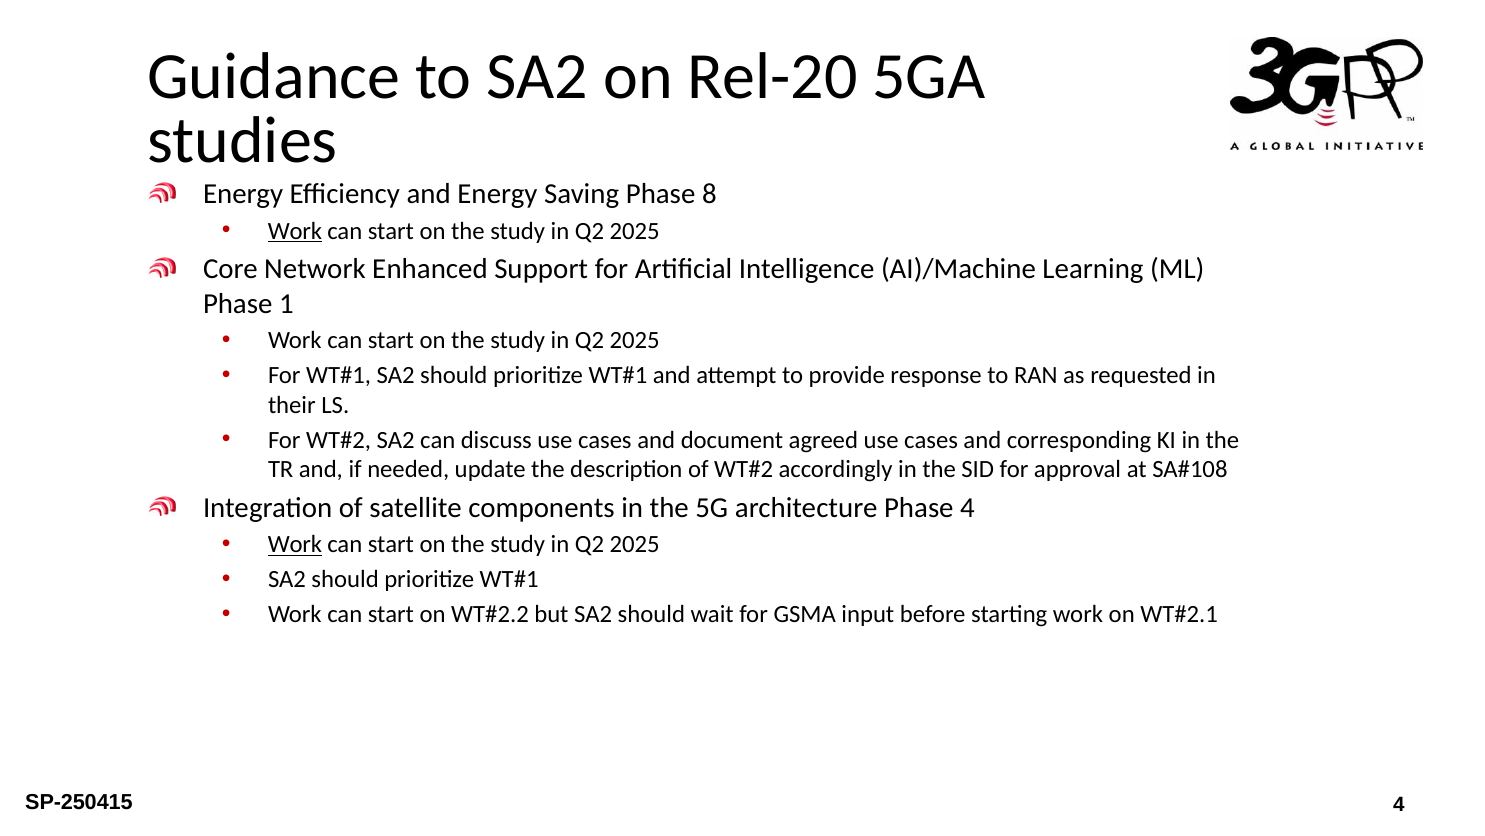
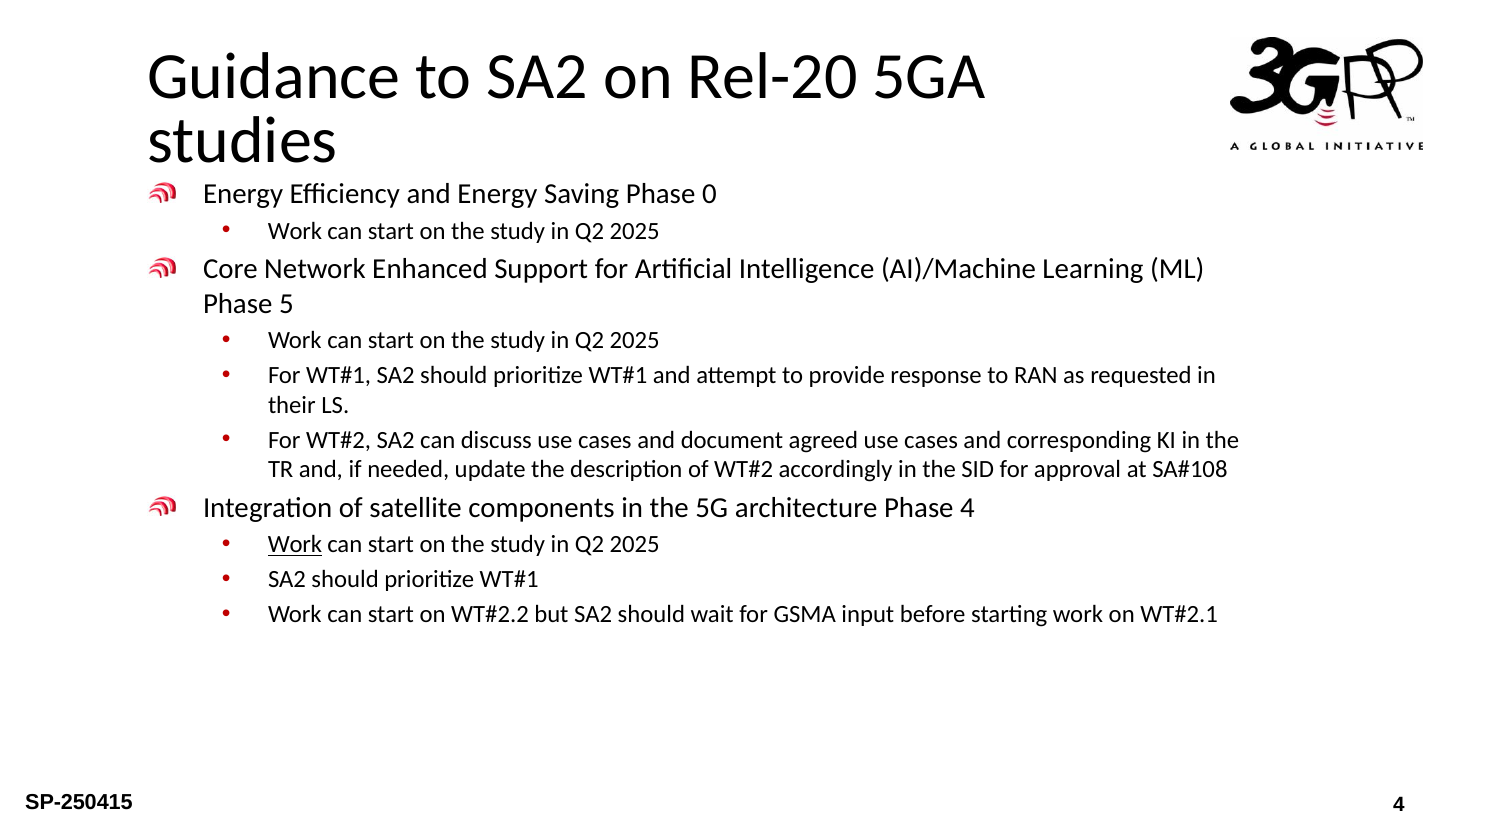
8: 8 -> 0 (709, 194)
Work underline: present -> none (295, 231)
1: 1 -> 5 (286, 304)
